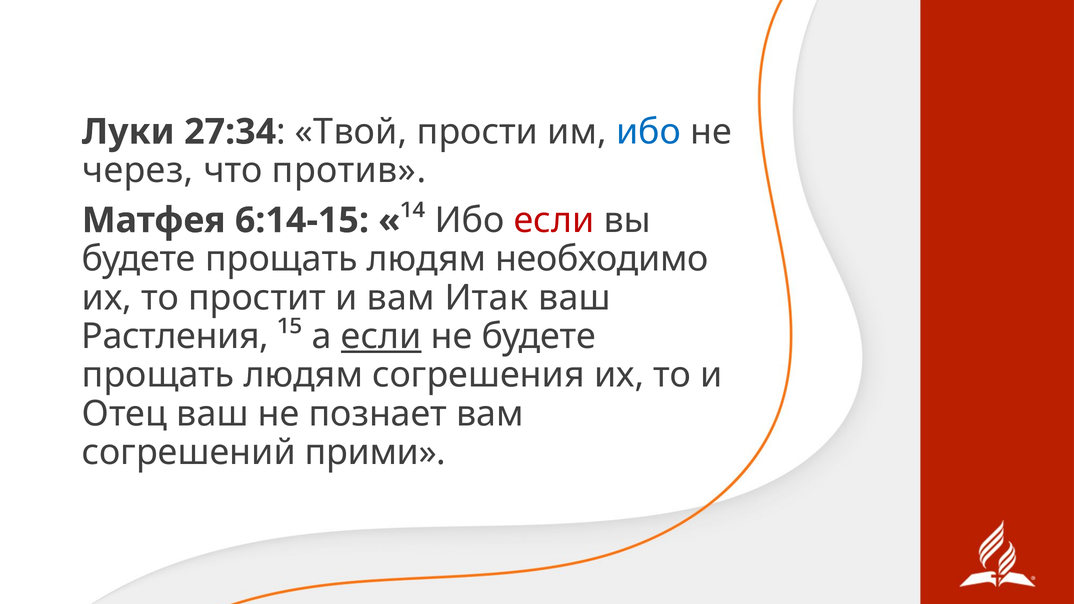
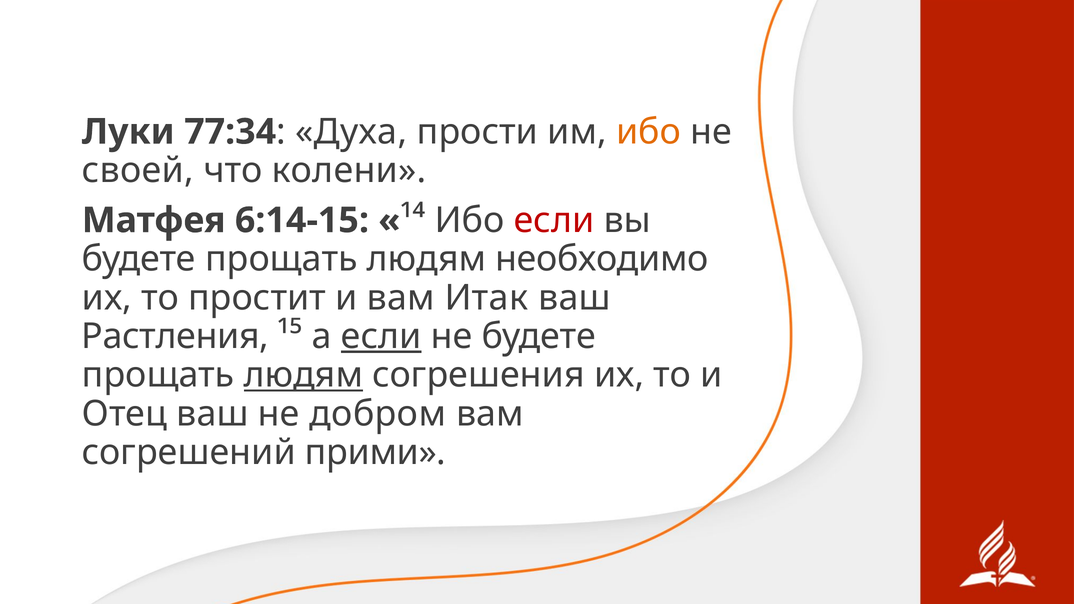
27:34: 27:34 -> 77:34 (230, 132)
Твой: Твой -> Духа (351, 132)
ибо colour: blue -> orange (649, 132)
через: через -> своей (138, 171)
против: против -> колени (349, 171)
людям underline: none -> present (303, 375)
познает: познает -> добром (378, 414)
